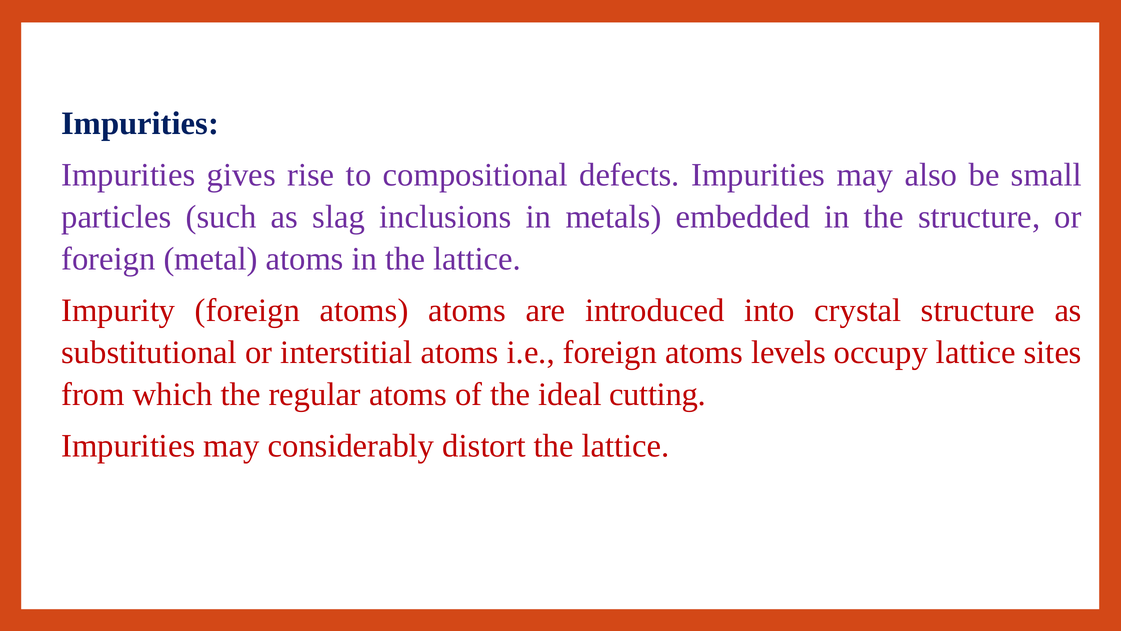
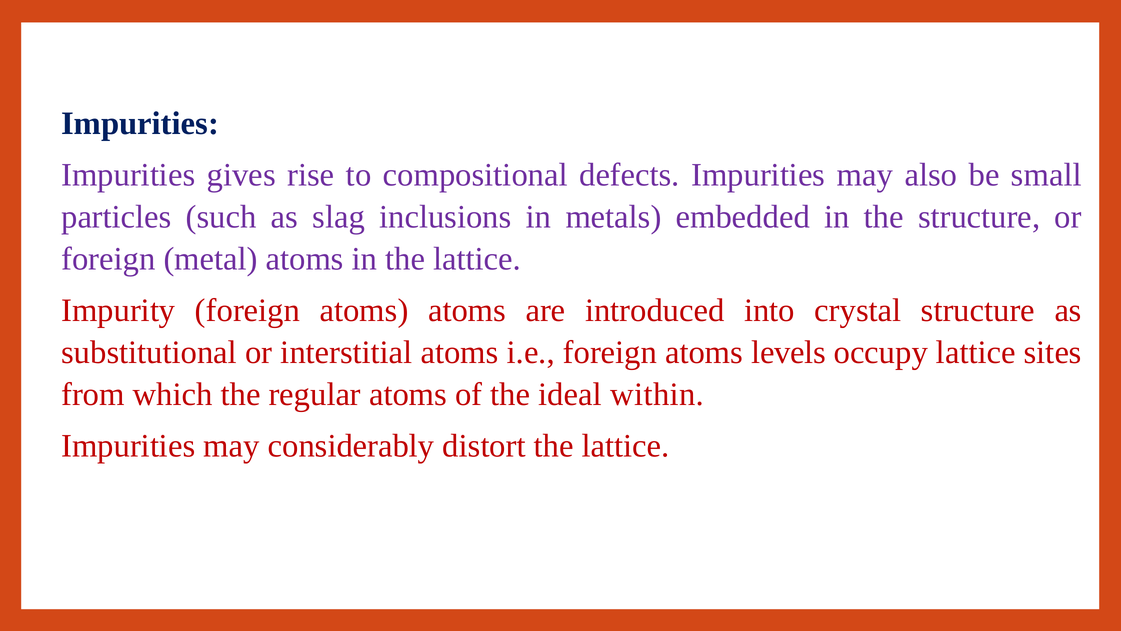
cutting: cutting -> within (657, 394)
